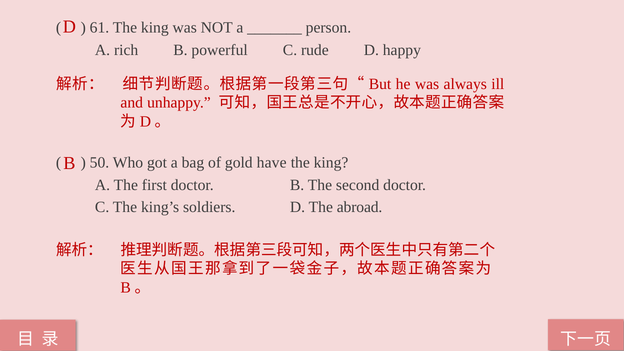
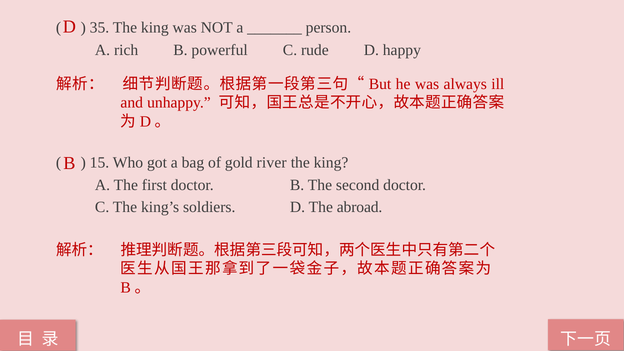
61: 61 -> 35 (99, 28)
50: 50 -> 15 (99, 162)
have: have -> river (272, 162)
